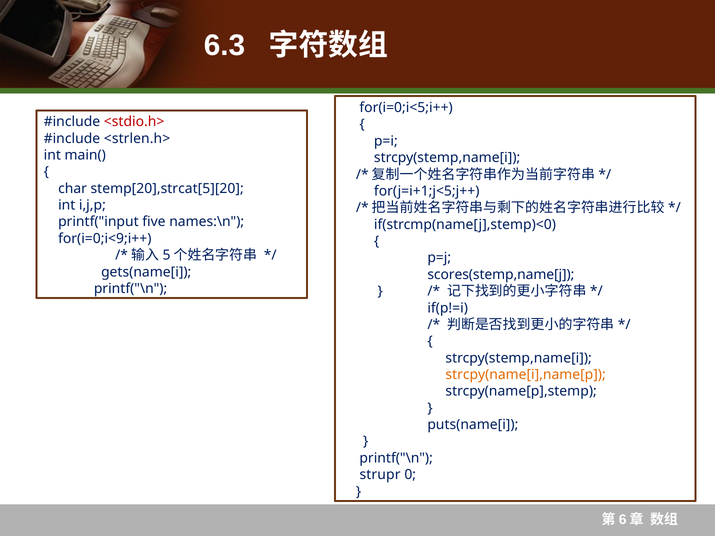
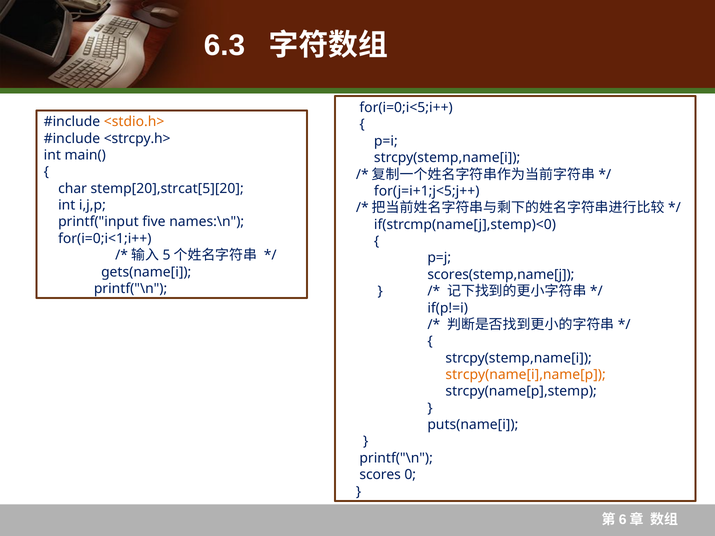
<stdio.h> colour: red -> orange (134, 122)
<strlen.h>: <strlen.h> -> <strcpy.h> (137, 139)
for(i=0;i<9;i++: for(i=0;i<9;i++ -> for(i=0;i<1;i++ (105, 239)
strupr: strupr -> scores (380, 475)
